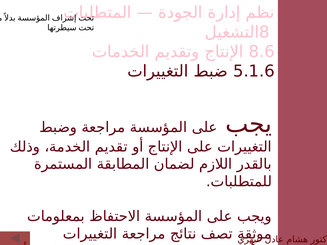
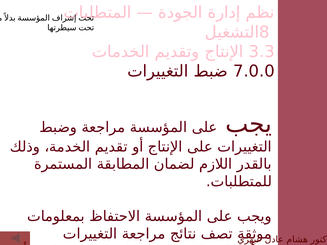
8.6: 8.6 -> 3.3 (262, 52)
5.1.6: 5.1.6 -> 7.0.0 (254, 71)
